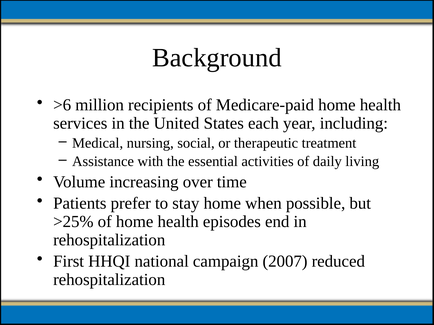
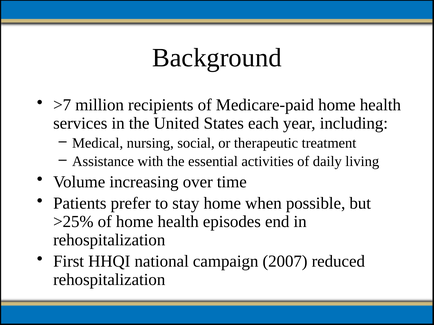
>6: >6 -> >7 (62, 105)
